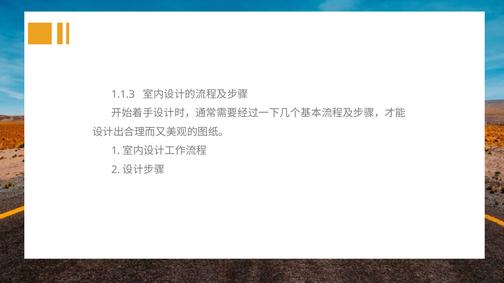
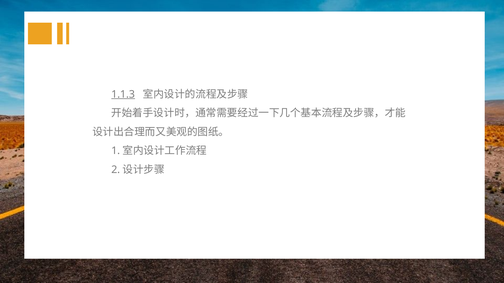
1.1.3 underline: none -> present (123, 94)
